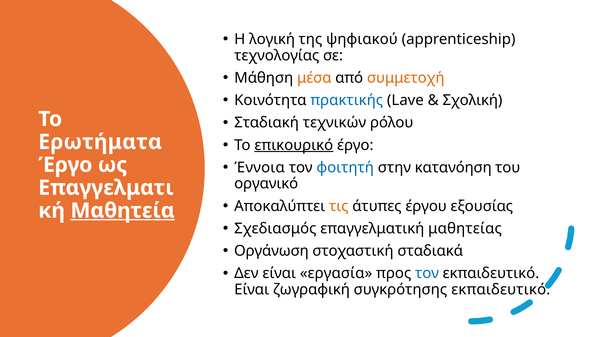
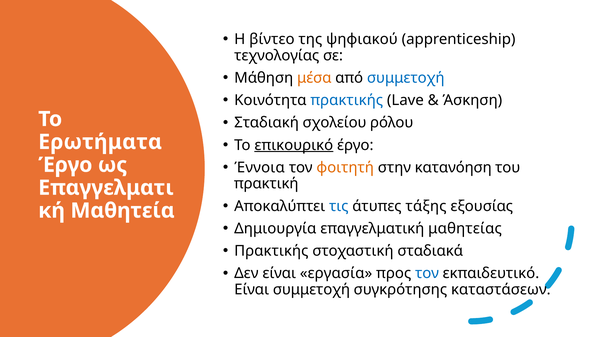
λογική: λογική -> βίντεο (272, 39)
συμμετοχή colour: orange -> blue (406, 78)
Σχολική: Σχολική -> Άσκηση (472, 100)
τεχνικών: τεχνικών -> σχολείου (335, 123)
φοιτητή colour: blue -> orange (345, 168)
οργανικό: οργανικό -> πρακτική (266, 184)
τις colour: orange -> blue (339, 206)
έργου: έργου -> τάξης (426, 206)
Μαθητεία underline: present -> none (123, 211)
Σχεδιασμός: Σχεδιασμός -> Δημιουργία (275, 228)
Οργάνωση: Οργάνωση -> Πρακτικής (271, 251)
Είναι ζωγραφική: ζωγραφική -> συμμετοχή (311, 289)
συγκρότησης εκπαιδευτικό: εκπαιδευτικό -> καταστάσεων (501, 289)
